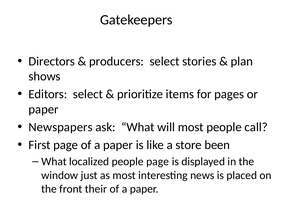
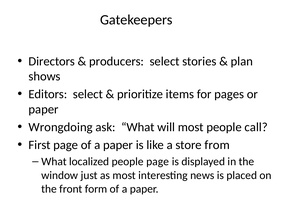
Newspapers: Newspapers -> Wrongdoing (61, 127)
been: been -> from (217, 145)
their: their -> form (96, 189)
